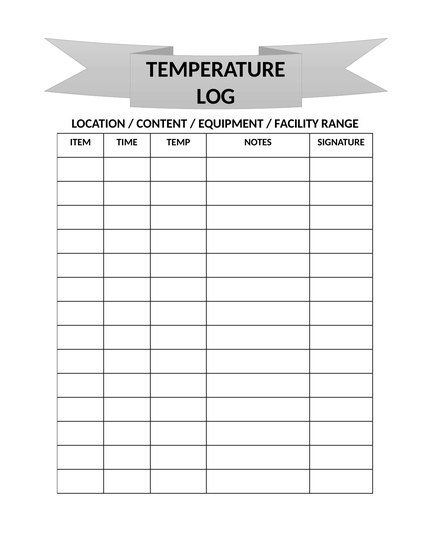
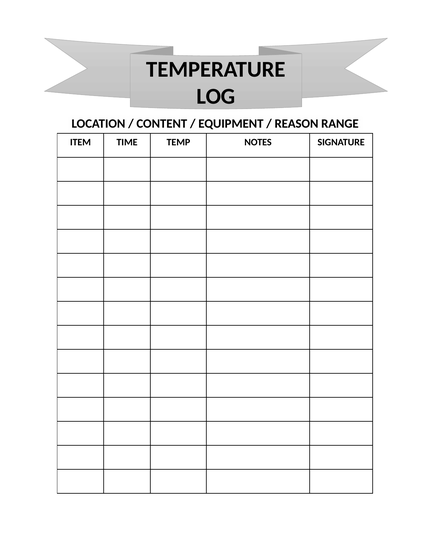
FACILITY: FACILITY -> REASON (296, 124)
